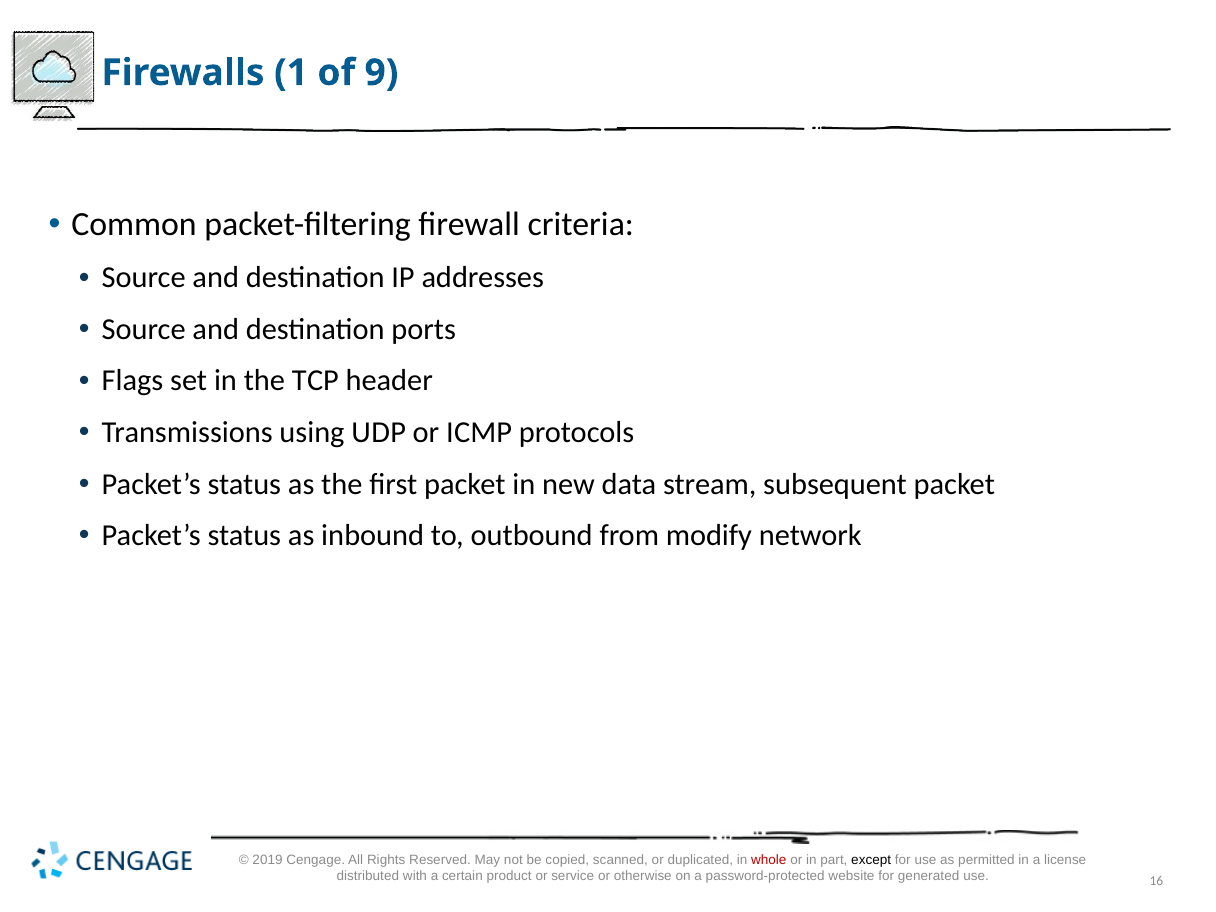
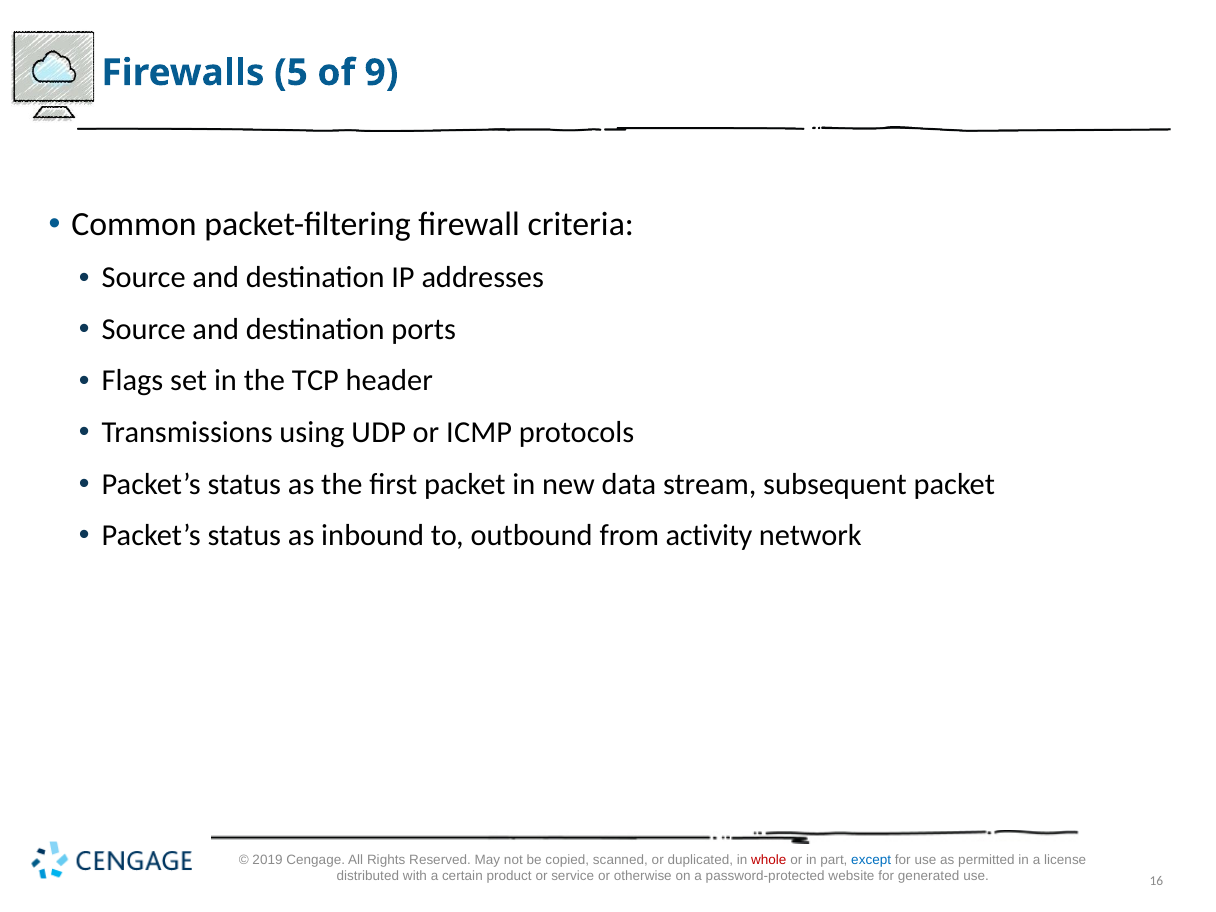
1: 1 -> 5 (291, 73)
modify: modify -> activity (709, 536)
except colour: black -> blue (871, 860)
